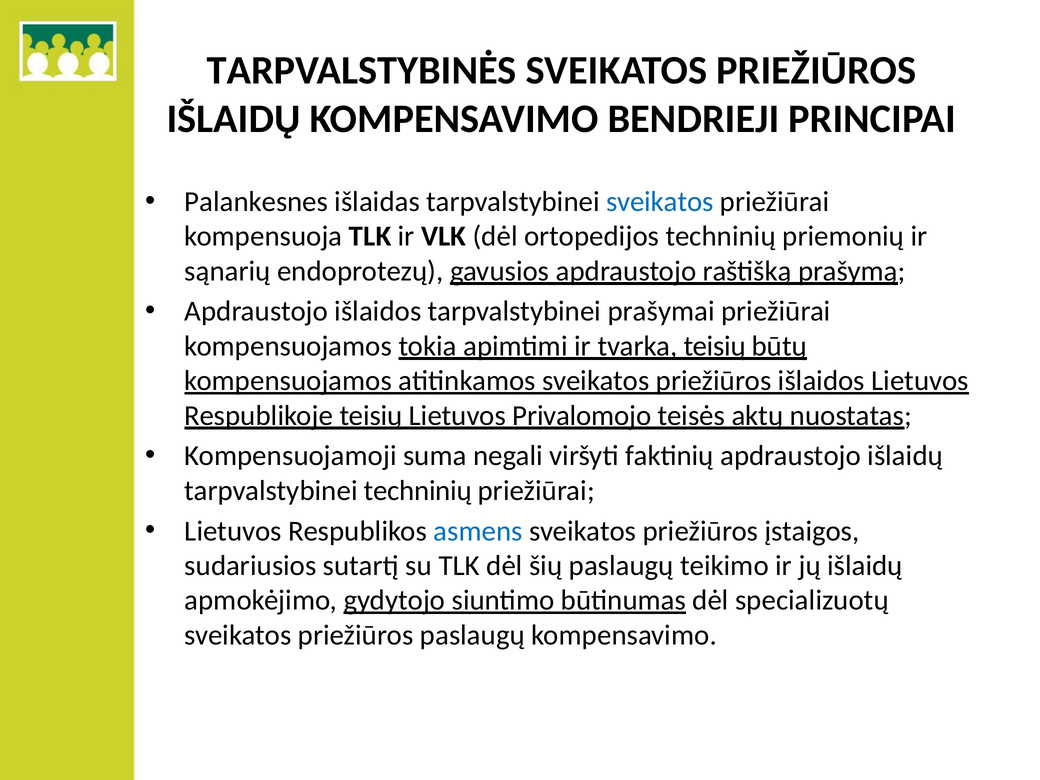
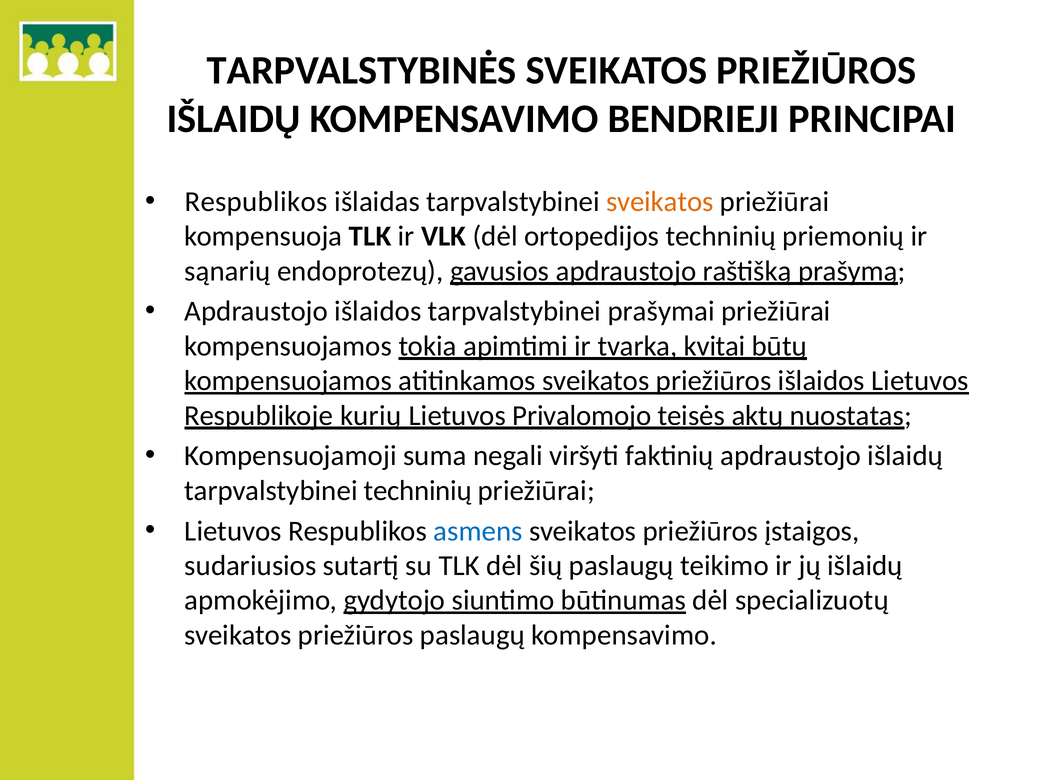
Palankesnes: Palankesnes -> Respublikos (256, 202)
sveikatos colour: blue -> orange (660, 202)
tvarka teisių: teisių -> kvitai (715, 346)
Respublikoje teisių: teisių -> kurių (371, 415)
